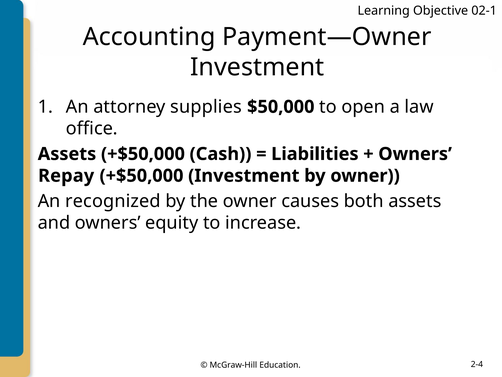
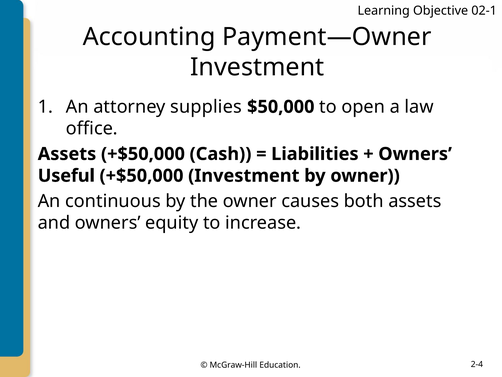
Repay: Repay -> Useful (66, 176)
recognized: recognized -> continuous (113, 201)
